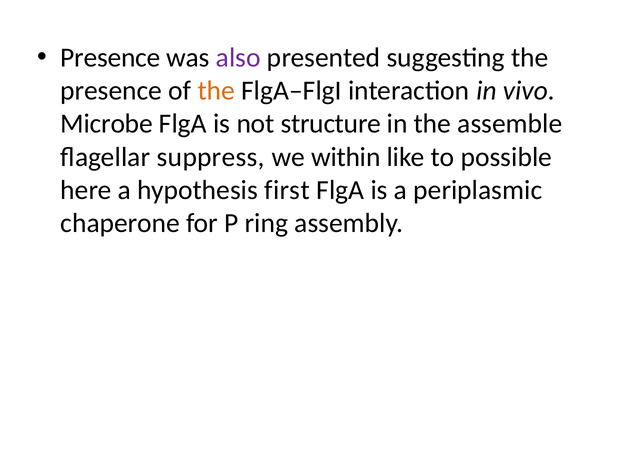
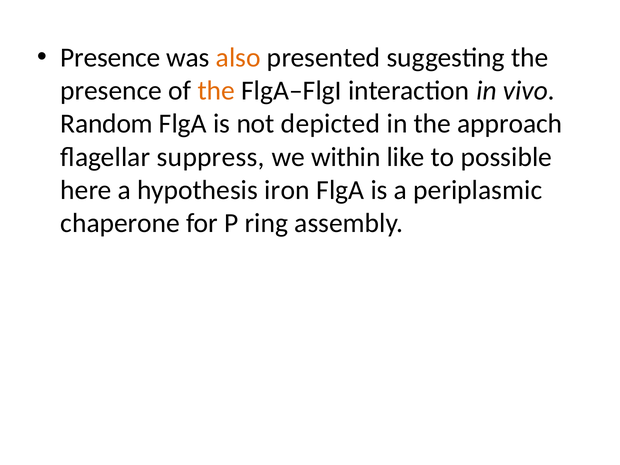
also colour: purple -> orange (238, 58)
Microbe: Microbe -> Random (107, 124)
structure: structure -> depicted (331, 124)
assemble: assemble -> approach (510, 124)
first: first -> iron (287, 190)
